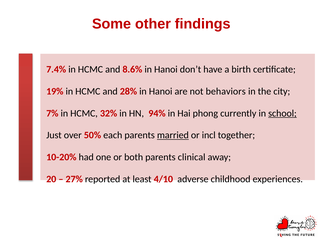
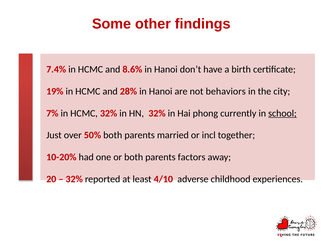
HN 94%: 94% -> 32% (157, 113)
50% each: each -> both (113, 135)
married underline: present -> none (173, 135)
clinical: clinical -> factors (192, 157)
27%: 27% -> 32% (74, 179)
